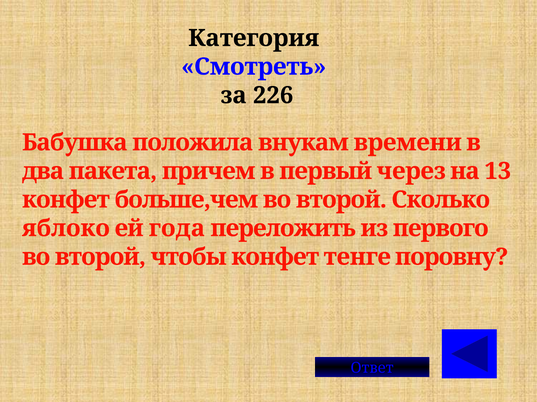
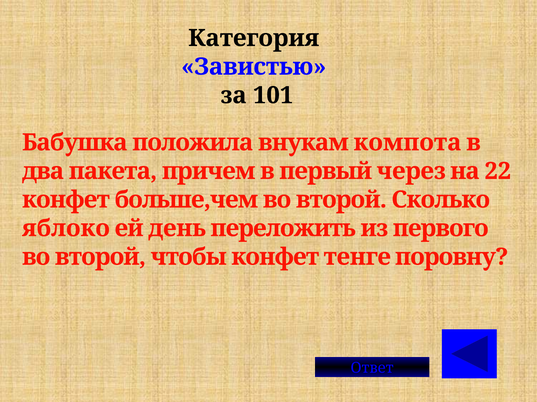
Смотреть: Смотреть -> Завистью (254, 67)
226: 226 -> 101 (273, 96)
времени: времени -> компота (407, 143)
13: 13 -> 22 (498, 171)
года: года -> день (177, 229)
